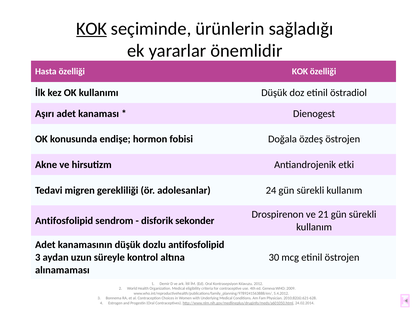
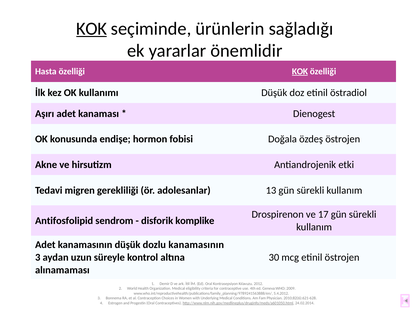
KOK underline: none -> present (300, 71)
24: 24 -> 13 (271, 190)
21: 21 -> 17 (323, 214)
sekonder: sekonder -> komplike (195, 220)
dozlu antifosfolipid: antifosfolipid -> kanamasının (196, 244)
